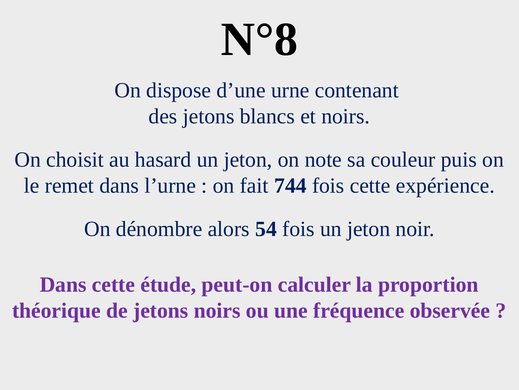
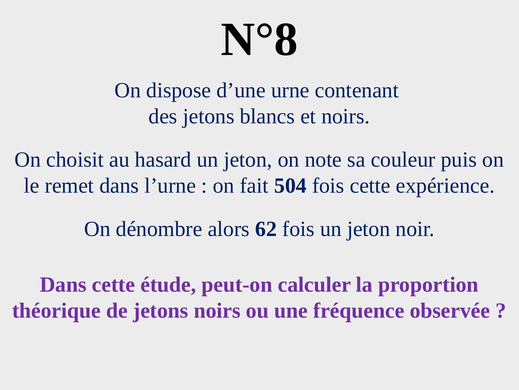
744: 744 -> 504 (290, 185)
54: 54 -> 62 (266, 229)
